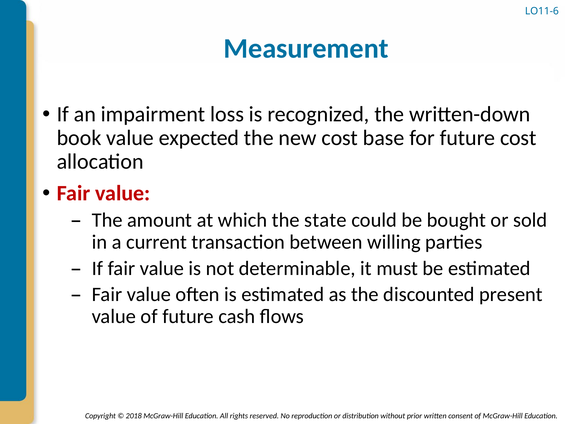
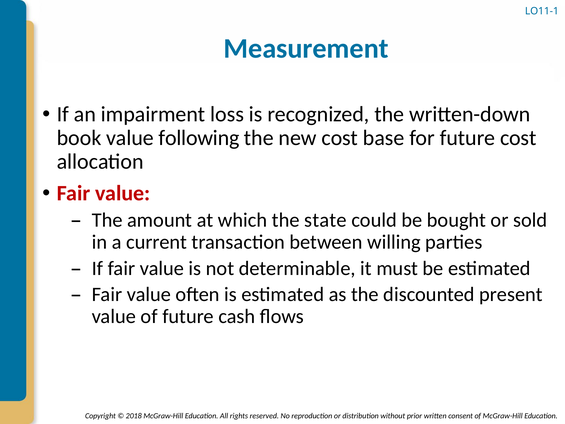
LO11-6: LO11-6 -> LO11-1 (542, 11)
expected: expected -> following (199, 138)
